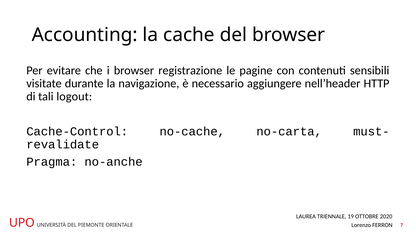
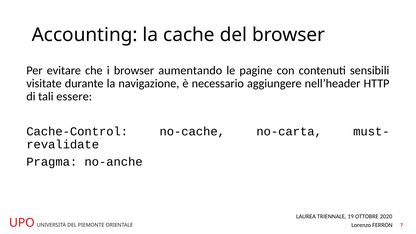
registrazione: registrazione -> aumentando (190, 70)
logout: logout -> essere (74, 97)
